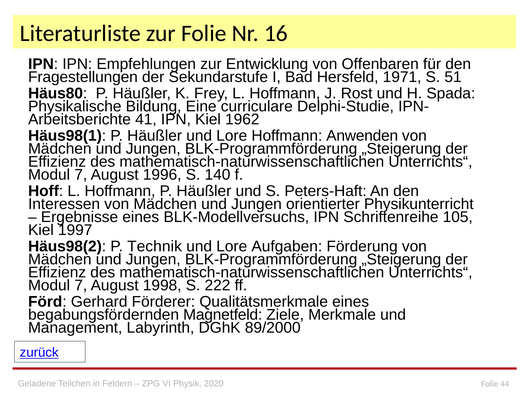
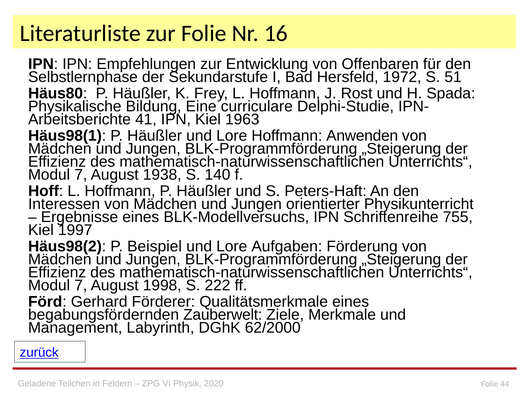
Fragestellungen: Fragestellungen -> Selbstlernphase (83, 77)
1971: 1971 -> 1972 (402, 77)
1962: 1962 -> 1963 (242, 119)
1996: 1996 -> 1938 (162, 175)
105: 105 -> 755 (458, 217)
Technik: Technik -> Beispiel (155, 246)
Magnetfeld: Magnetfeld -> Zauberwelt (223, 314)
89/2000: 89/2000 -> 62/2000 (273, 327)
